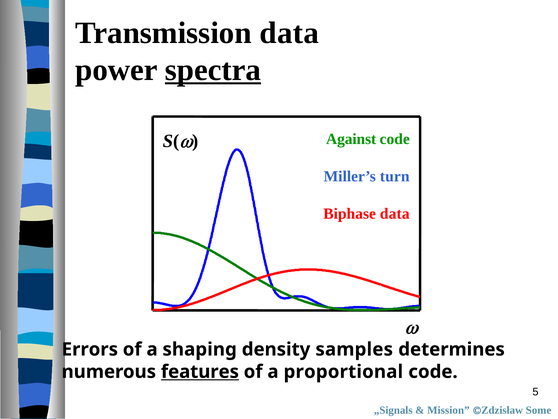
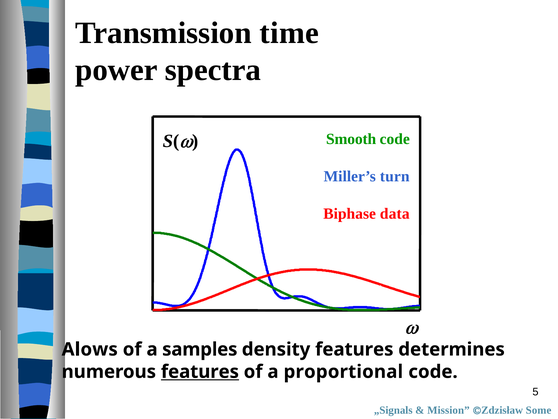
Transmission data: data -> time (289, 33)
spectra underline: present -> none (213, 70)
Against: Against -> Smooth (351, 139)
Errors: Errors -> Alows (90, 349)
shaping: shaping -> samples (200, 349)
density samples: samples -> features (354, 349)
